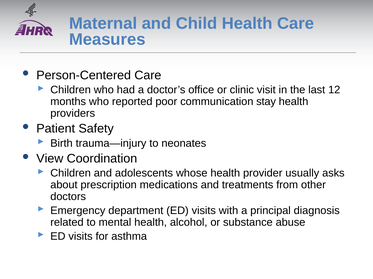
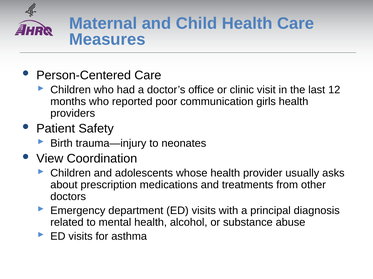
stay: stay -> girls (266, 102)
